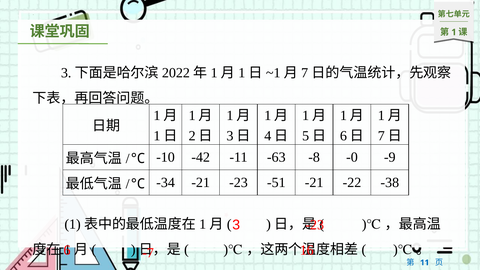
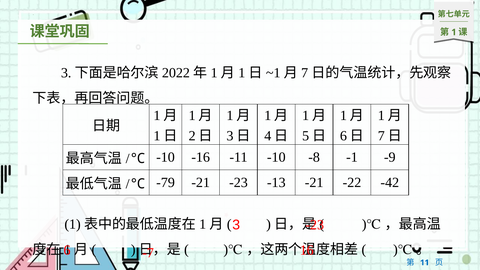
-42: -42 -> -16 (201, 157)
-11 -63: -63 -> -10 (276, 157)
-0: -0 -> -1 (352, 157)
-34: -34 -> -79 (166, 183)
-51: -51 -> -13 (276, 183)
-38: -38 -> -42 (390, 183)
